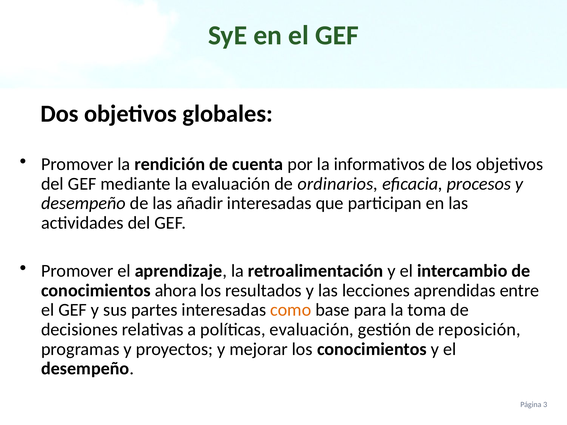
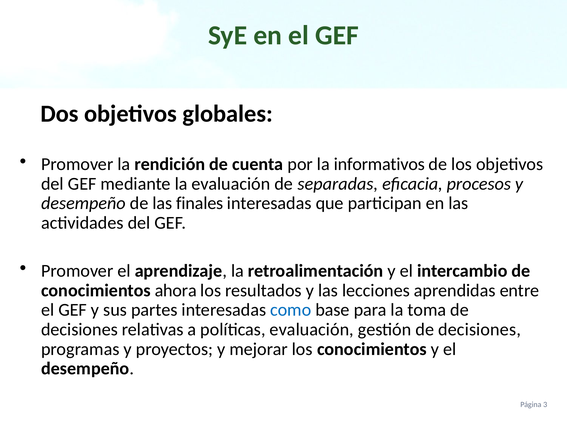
ordinarios: ordinarios -> separadas (338, 184)
añadir: añadir -> finales (200, 203)
como colour: orange -> blue (291, 310)
gestión de reposición: reposición -> decisiones (479, 330)
